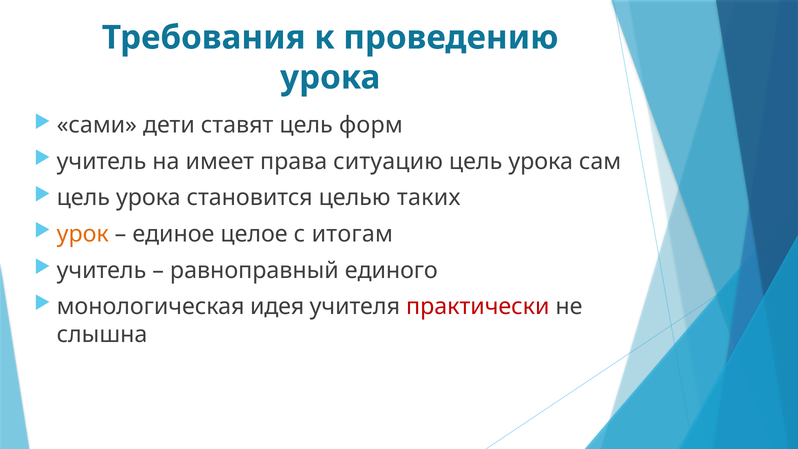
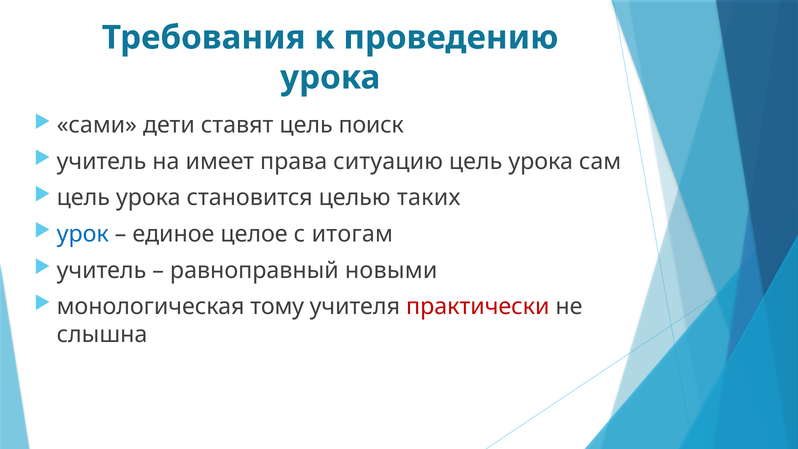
форм: форм -> поиск (371, 125)
урок colour: orange -> blue (83, 234)
единого: единого -> новыми (391, 270)
идея: идея -> тому (277, 307)
